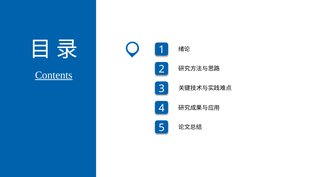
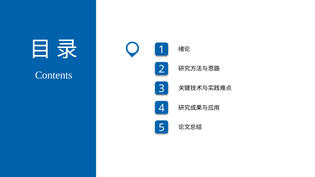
Contents underline: present -> none (54, 75)
